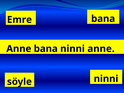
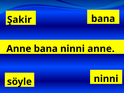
Emre: Emre -> Şakir (19, 20)
